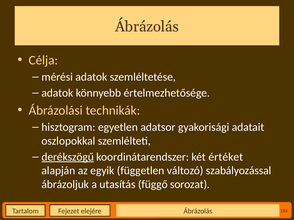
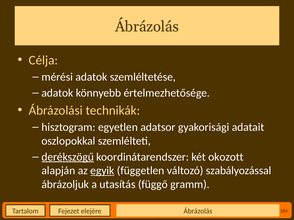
értéket: értéket -> okozott (226, 157)
egyik underline: none -> present (102, 171)
sorozat: sorozat -> gramm (190, 185)
